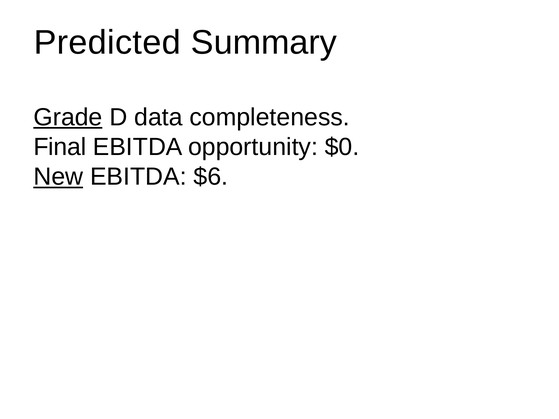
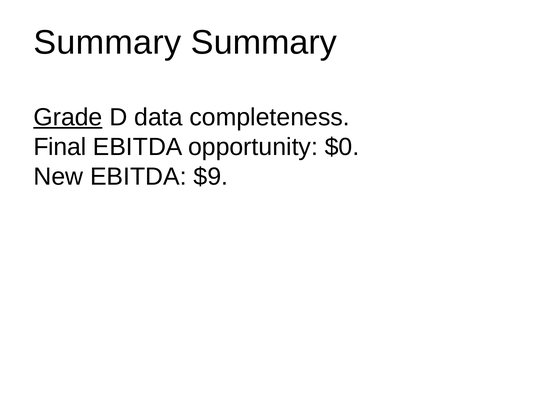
Predicted: Predicted -> Summary (107, 42)
New underline: present -> none (58, 177)
$6: $6 -> $9 (211, 177)
